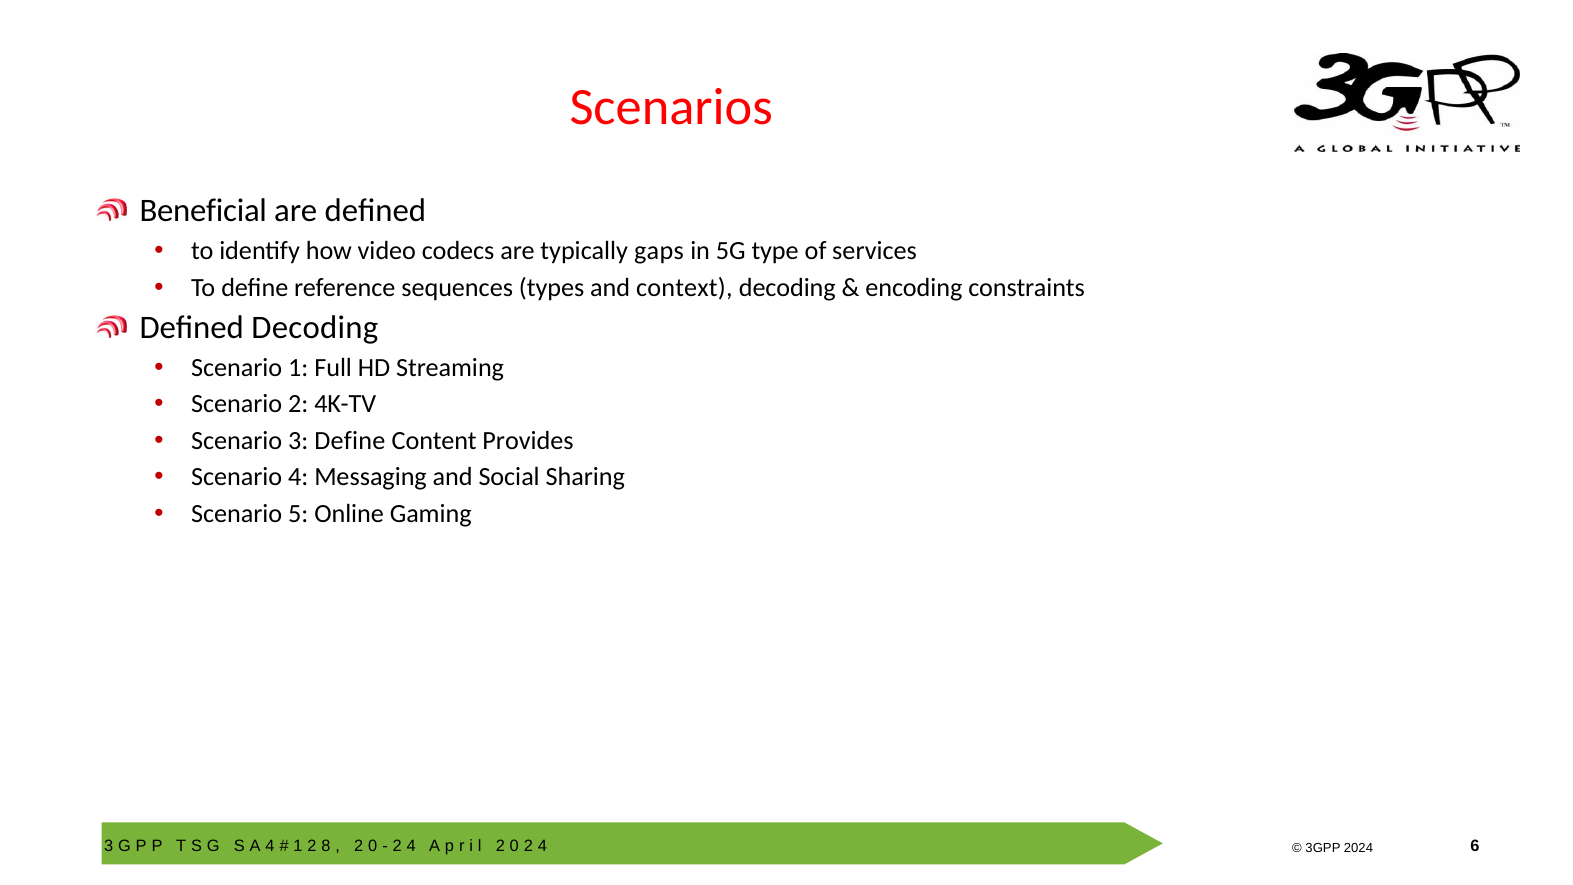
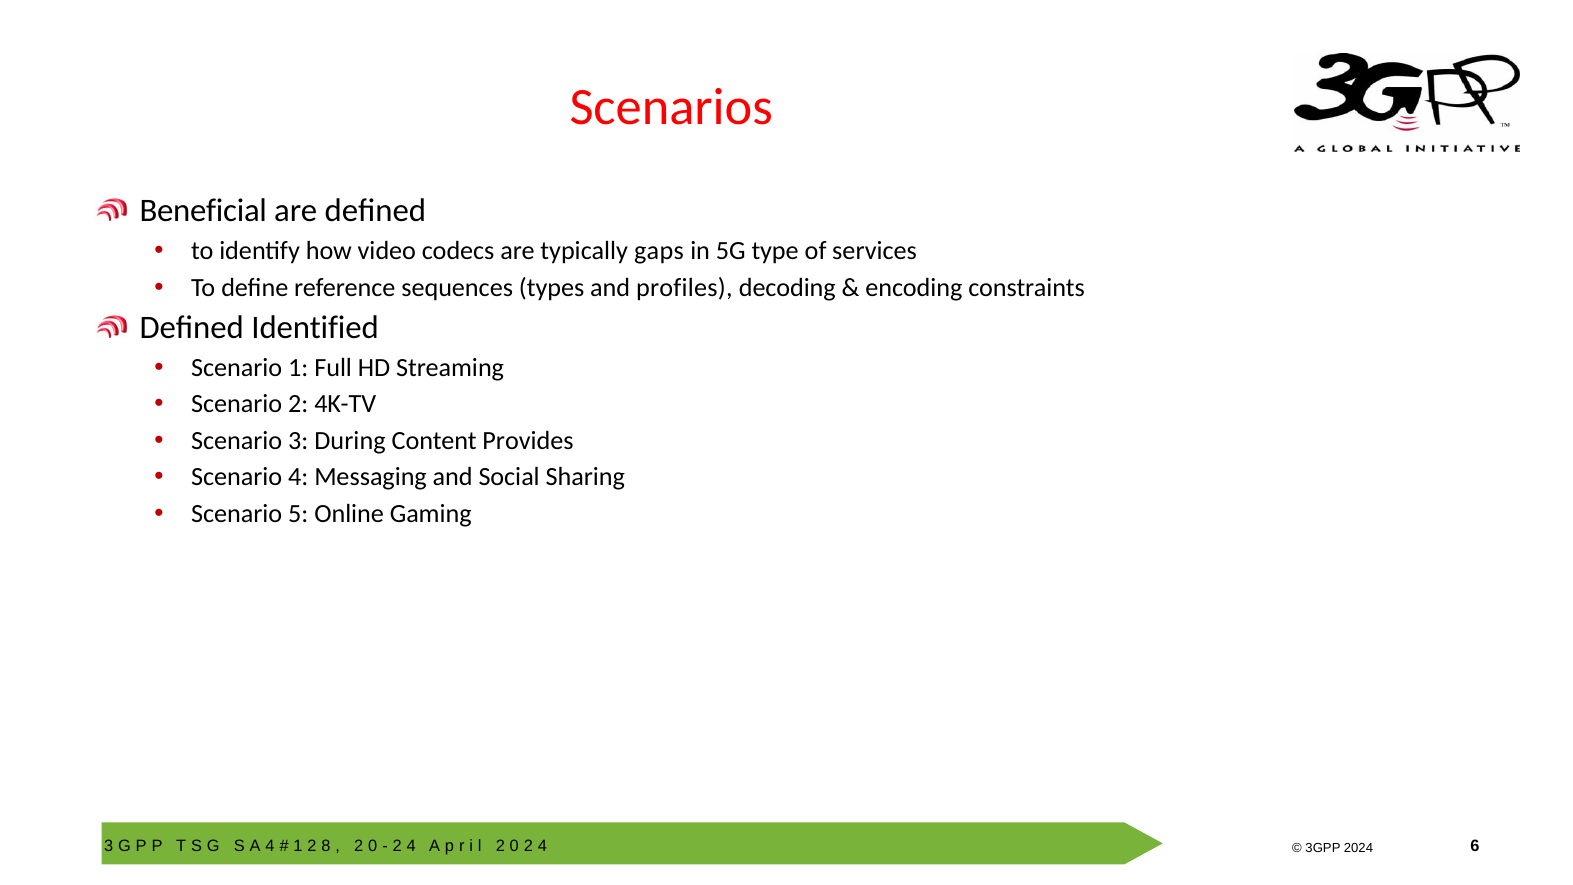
context: context -> profiles (684, 287)
Defined Decoding: Decoding -> Identified (315, 327)
3 Define: Define -> During (350, 440)
